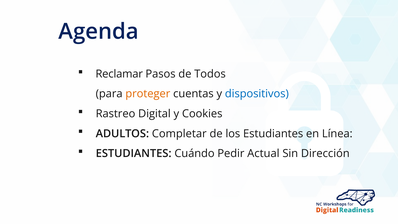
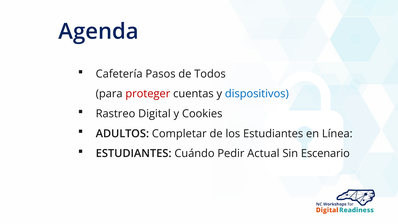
Reclamar: Reclamar -> Cafetería (119, 74)
proteger colour: orange -> red (148, 94)
Dirección: Dirección -> Escenario (325, 153)
